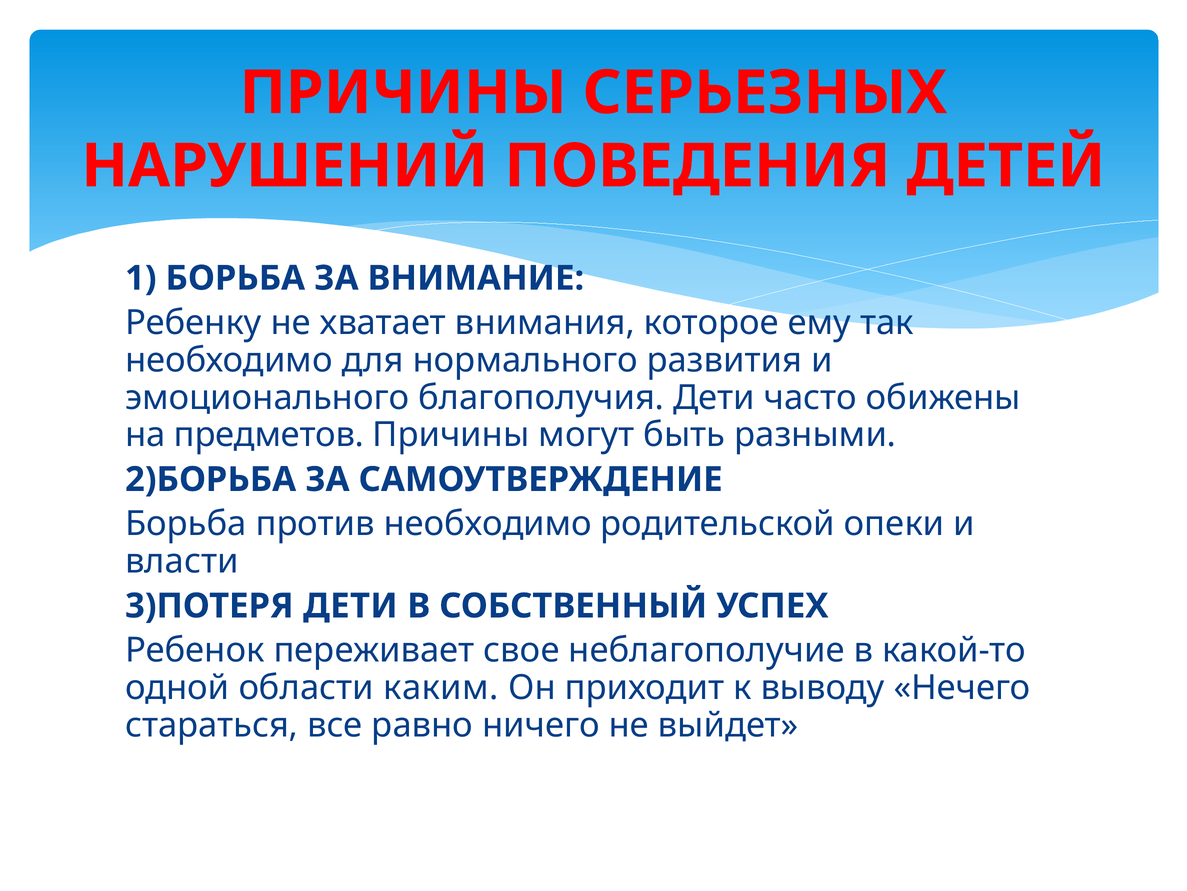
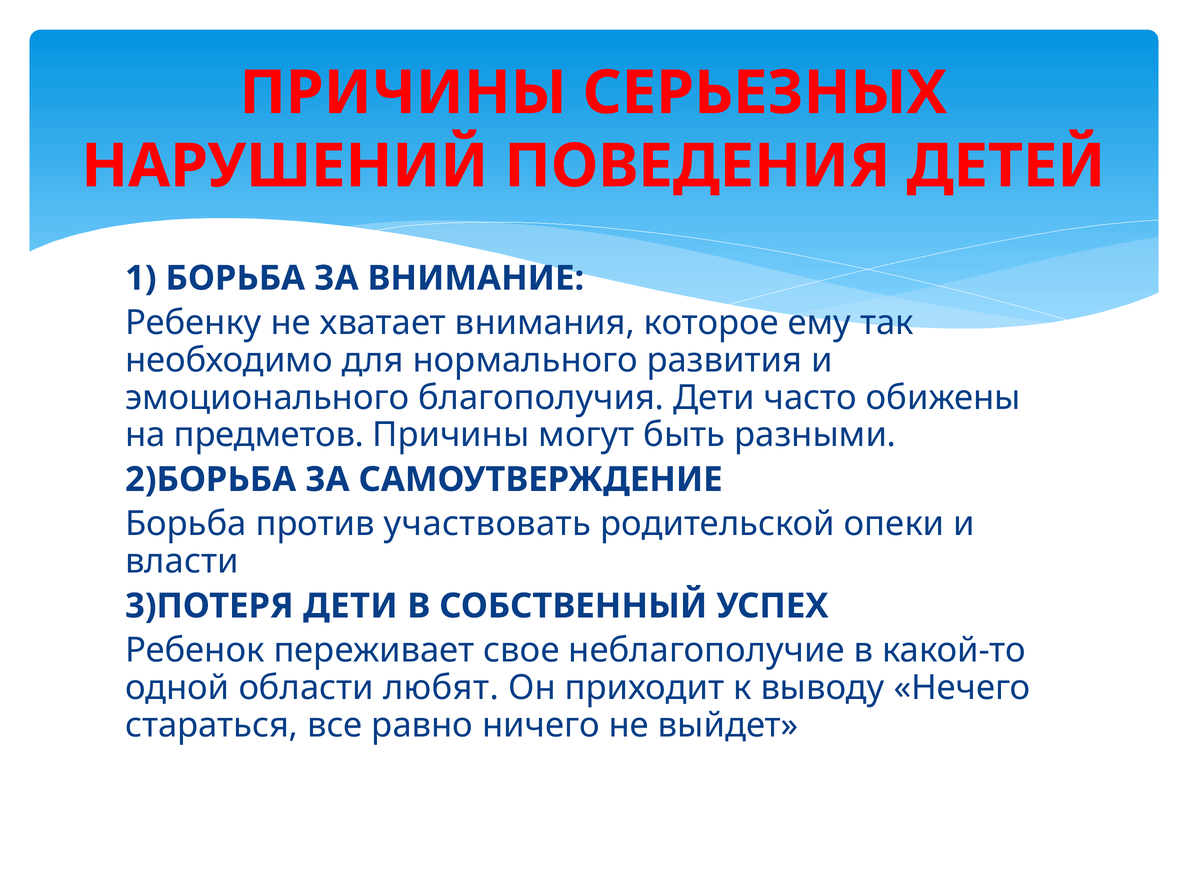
против необходимо: необходимо -> участвовать (487, 524)
каким: каким -> любят (441, 687)
